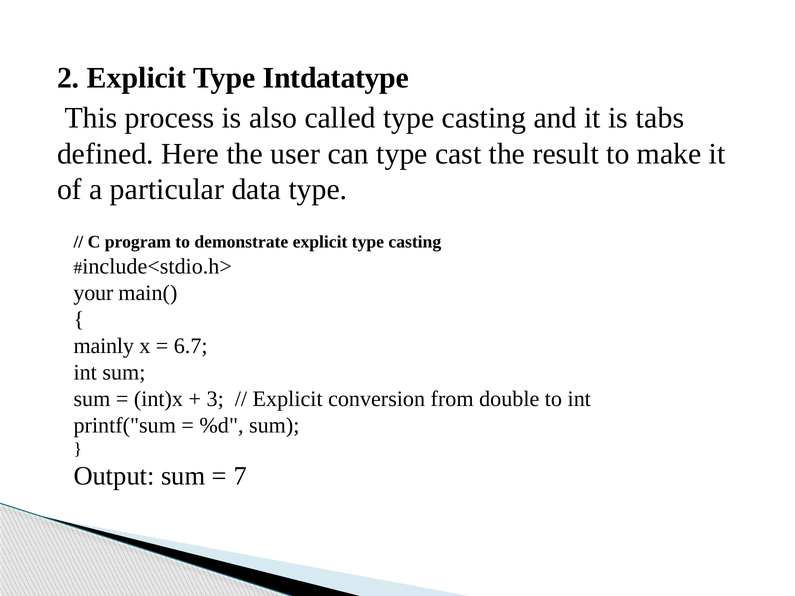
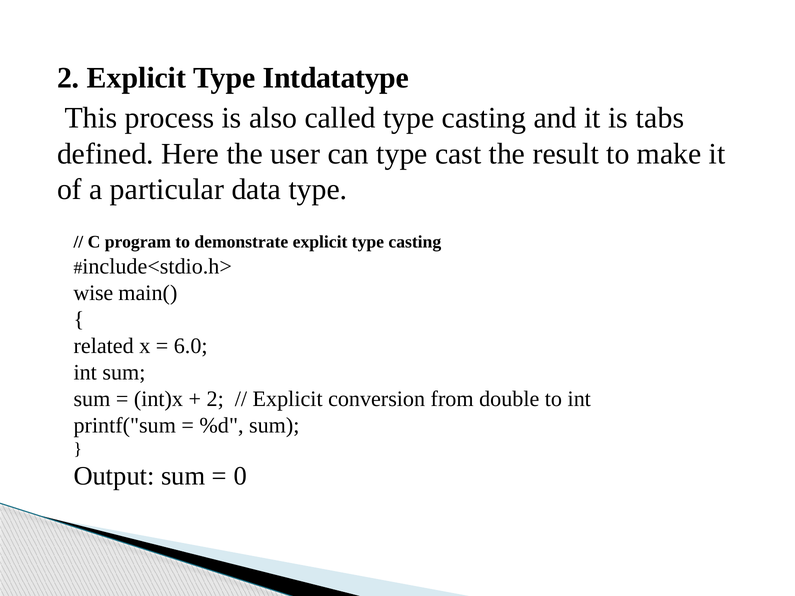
your: your -> wise (93, 293)
mainly: mainly -> related (104, 346)
6.7: 6.7 -> 6.0 (191, 346)
3: 3 -> 2 (215, 399)
7: 7 -> 0 (240, 476)
